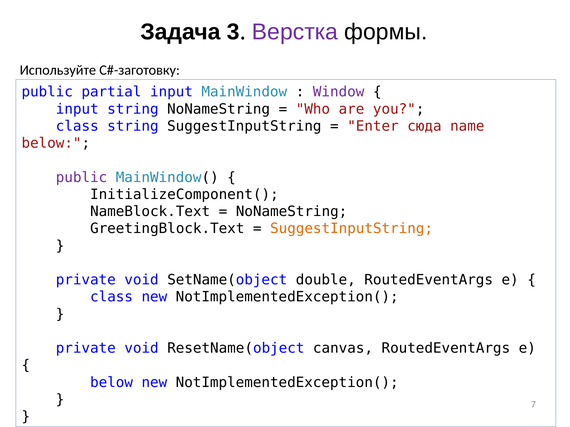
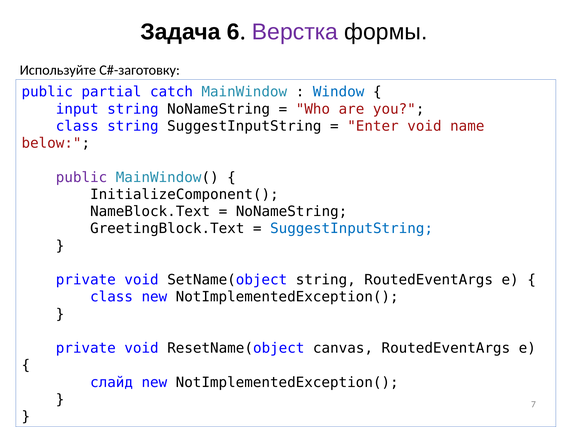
3: 3 -> 6 (233, 32)
partial input: input -> catch (171, 92)
Window colour: purple -> blue (339, 92)
Enter сюда: сюда -> void (424, 126)
SuggestInputString colour: orange -> blue (352, 229)
SetName(object double: double -> string (326, 280)
below: below -> слайд (112, 383)
